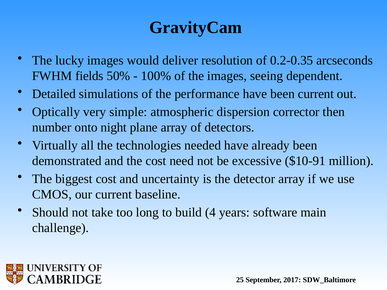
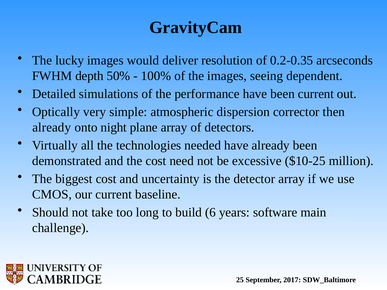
fields: fields -> depth (89, 76)
number: number -> already (52, 128)
$10-91: $10-91 -> $10-25 (305, 161)
4: 4 -> 6 (210, 213)
